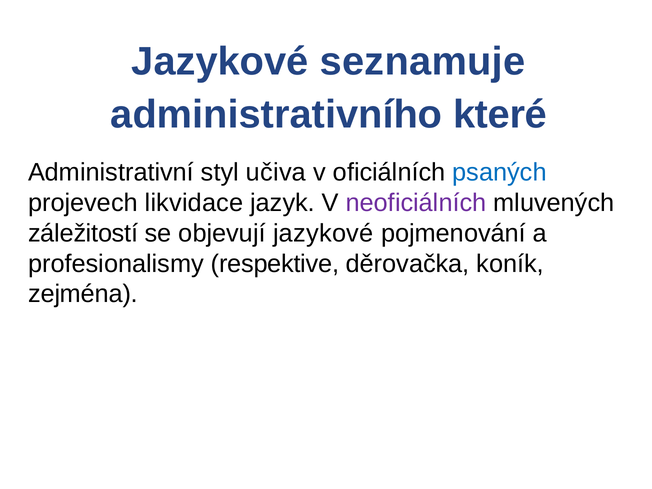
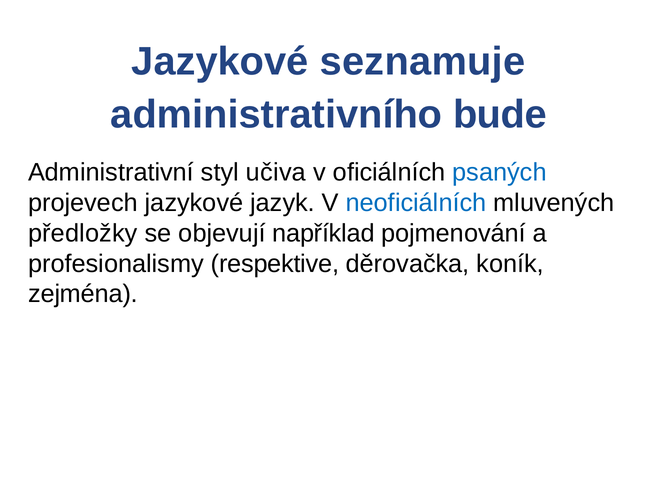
které: které -> bude (500, 114)
projevech likvidace: likvidace -> jazykové (194, 203)
neoficiálních colour: purple -> blue (416, 203)
záležitostí: záležitostí -> předložky (83, 233)
objevují jazykové: jazykové -> například (323, 233)
